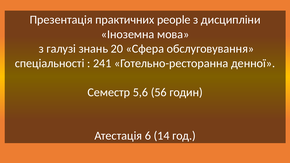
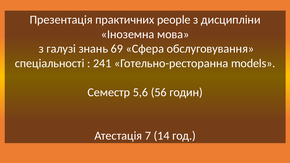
20: 20 -> 69 (117, 49)
денної: денної -> models (253, 63)
6: 6 -> 7 (148, 136)
